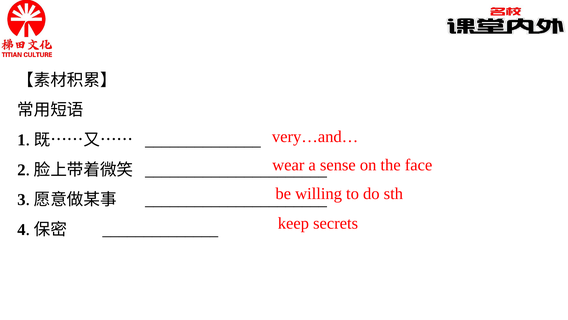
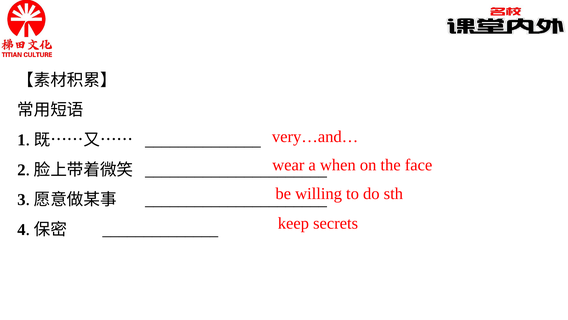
sense: sense -> when (338, 165)
